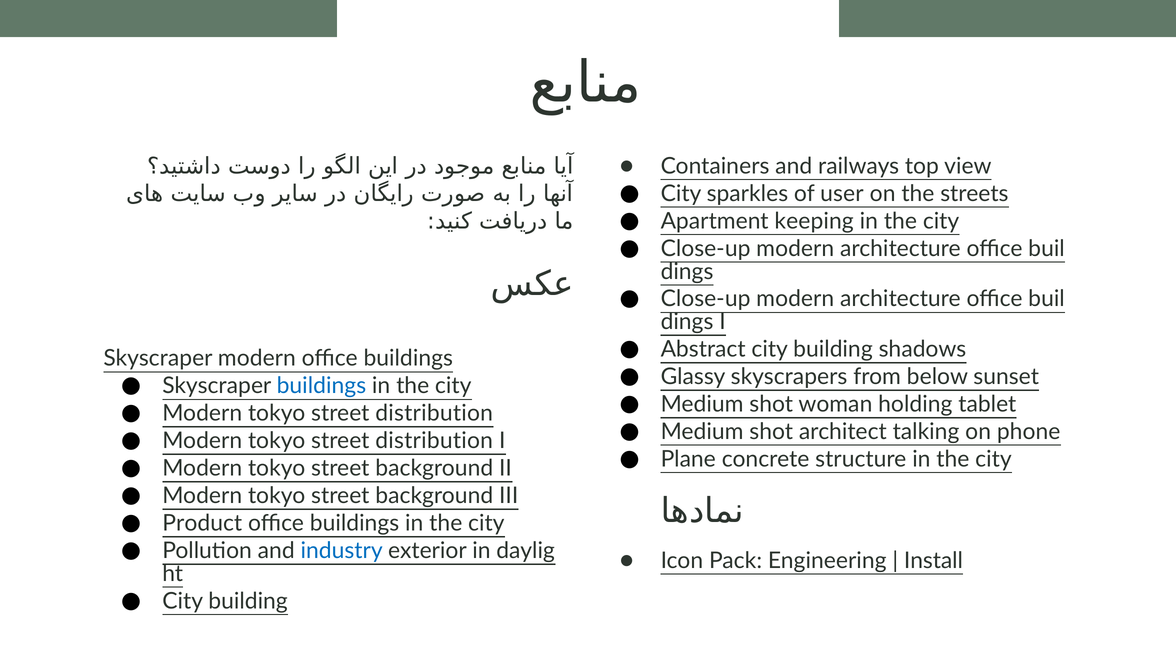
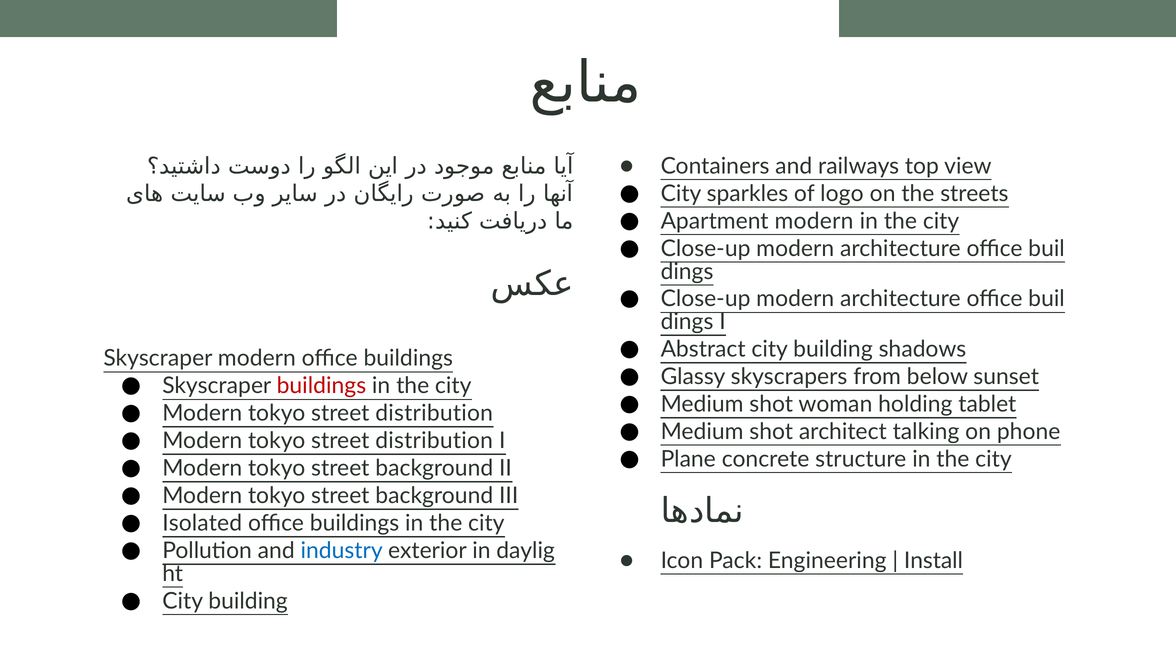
user: user -> logo (842, 193)
Apartment keeping: keeping -> modern (814, 221)
buildings colour: blue -> red (321, 386)
Product: Product -> Isolated (202, 523)
